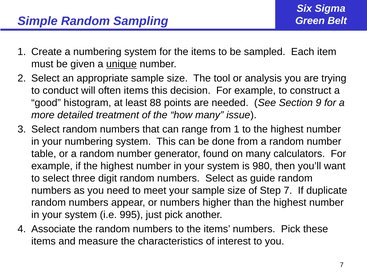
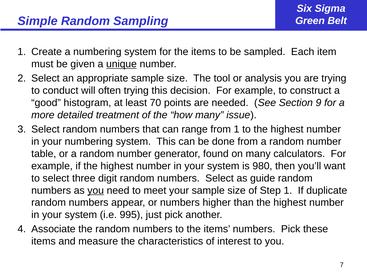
often items: items -> trying (136, 91)
88: 88 -> 70 (155, 103)
you underline: none -> present (96, 191)
Step 7: 7 -> 1 (288, 191)
